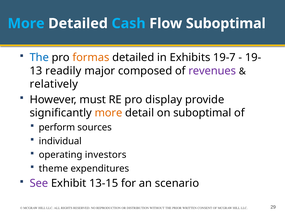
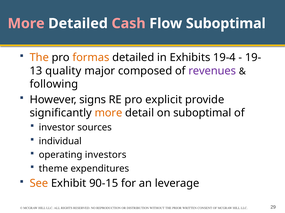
More colour: light blue -> pink (26, 24)
Cash colour: light blue -> pink (129, 24)
The colour: blue -> orange (39, 58)
19-7: 19-7 -> 19-4 (224, 58)
readily: readily -> quality (63, 71)
relatively: relatively -> following (54, 84)
must: must -> signs (93, 100)
display: display -> explicit (164, 100)
perform: perform -> investor (57, 128)
See colour: purple -> orange (39, 184)
13-15: 13-15 -> 90-15 (104, 184)
scenario: scenario -> leverage (177, 184)
